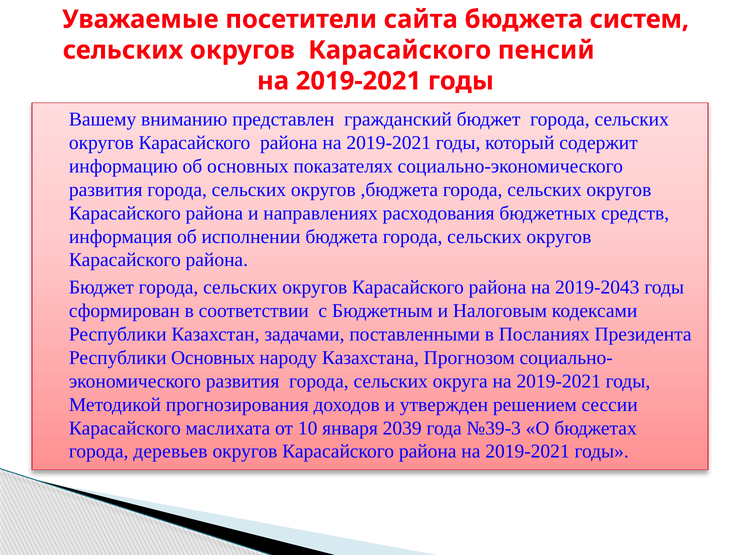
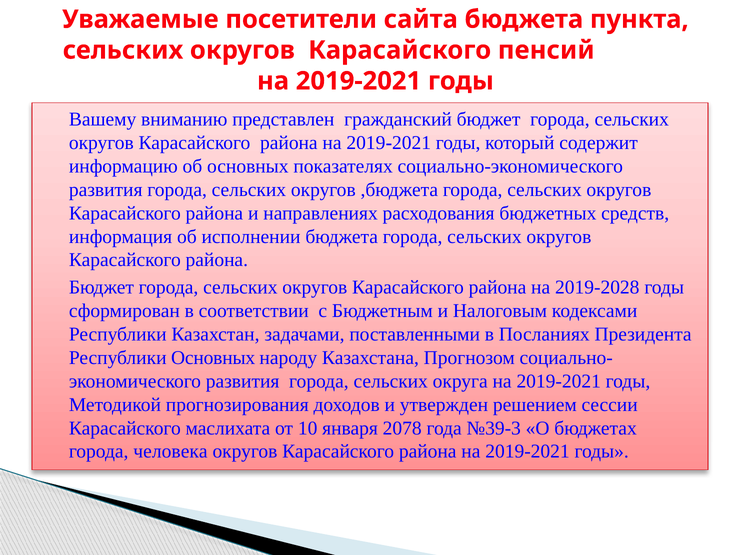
систем: систем -> пункта (639, 19)
2019-2043: 2019-2043 -> 2019-2028 (597, 288)
2039: 2039 -> 2078 (402, 428)
деревьев: деревьев -> человека (170, 451)
